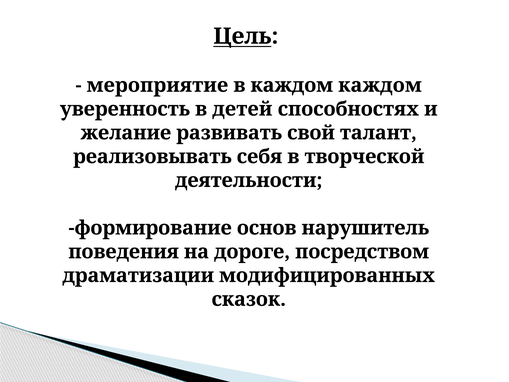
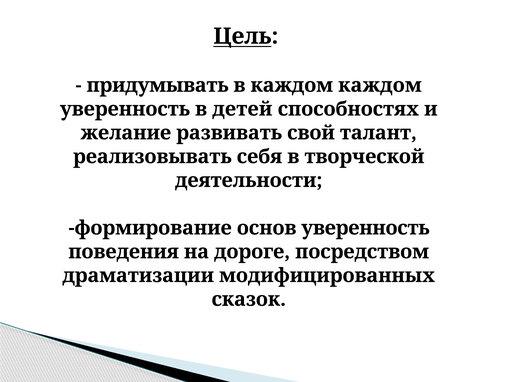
мероприятие: мероприятие -> придумывать (158, 85)
основ нарушитель: нарушитель -> уверенность (365, 228)
